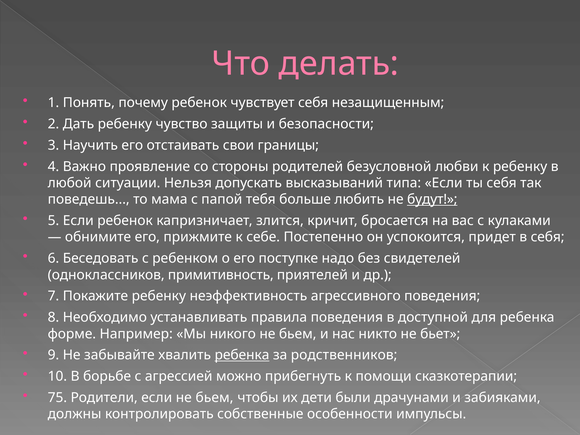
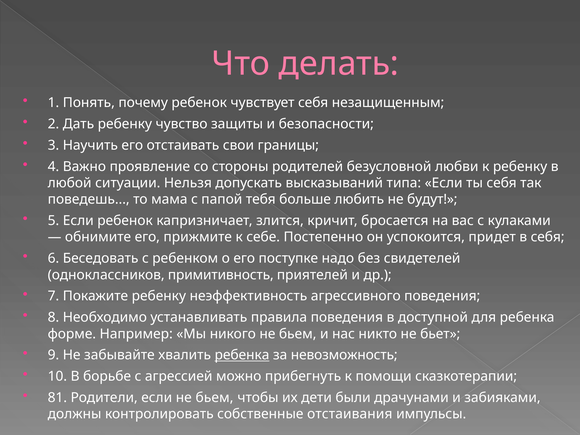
будут underline: present -> none (432, 199)
родственников: родственников -> невозможность (344, 355)
75: 75 -> 81 (57, 398)
особенности: особенности -> отстаивания (350, 414)
